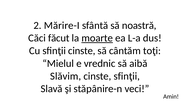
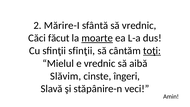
să noastră: noastră -> vrednic (139, 25)
sfinţii cinste: cinste -> sfinţii (82, 51)
toţi underline: none -> present (152, 51)
cinste sfinţii: sfinţii -> îngeri (127, 76)
